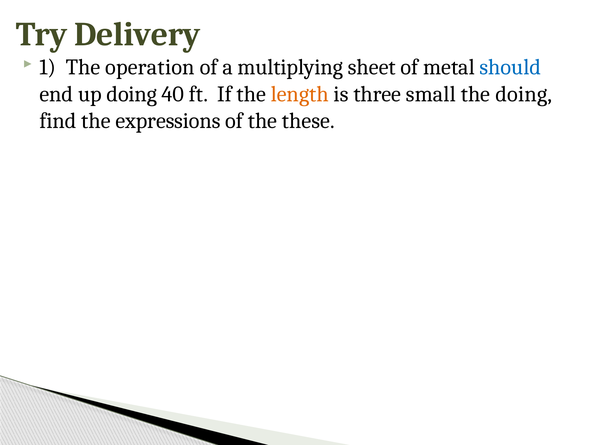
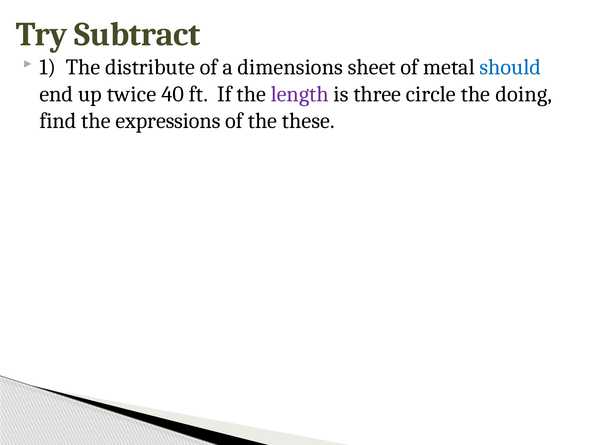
Delivery: Delivery -> Subtract (137, 34)
operation: operation -> distribute (150, 67)
multiplying: multiplying -> dimensions (290, 67)
up doing: doing -> twice (132, 94)
length colour: orange -> purple (300, 94)
small: small -> circle (431, 94)
